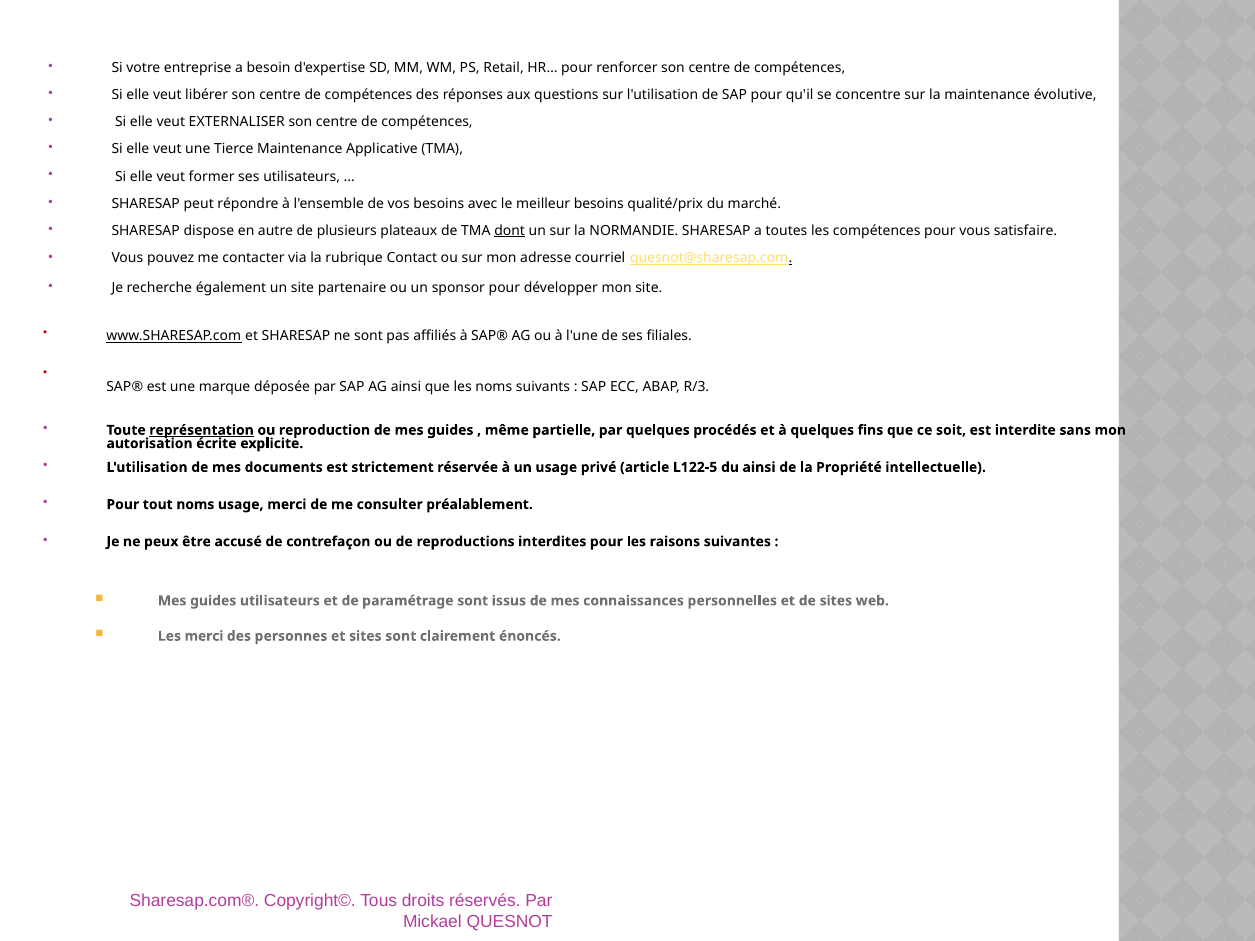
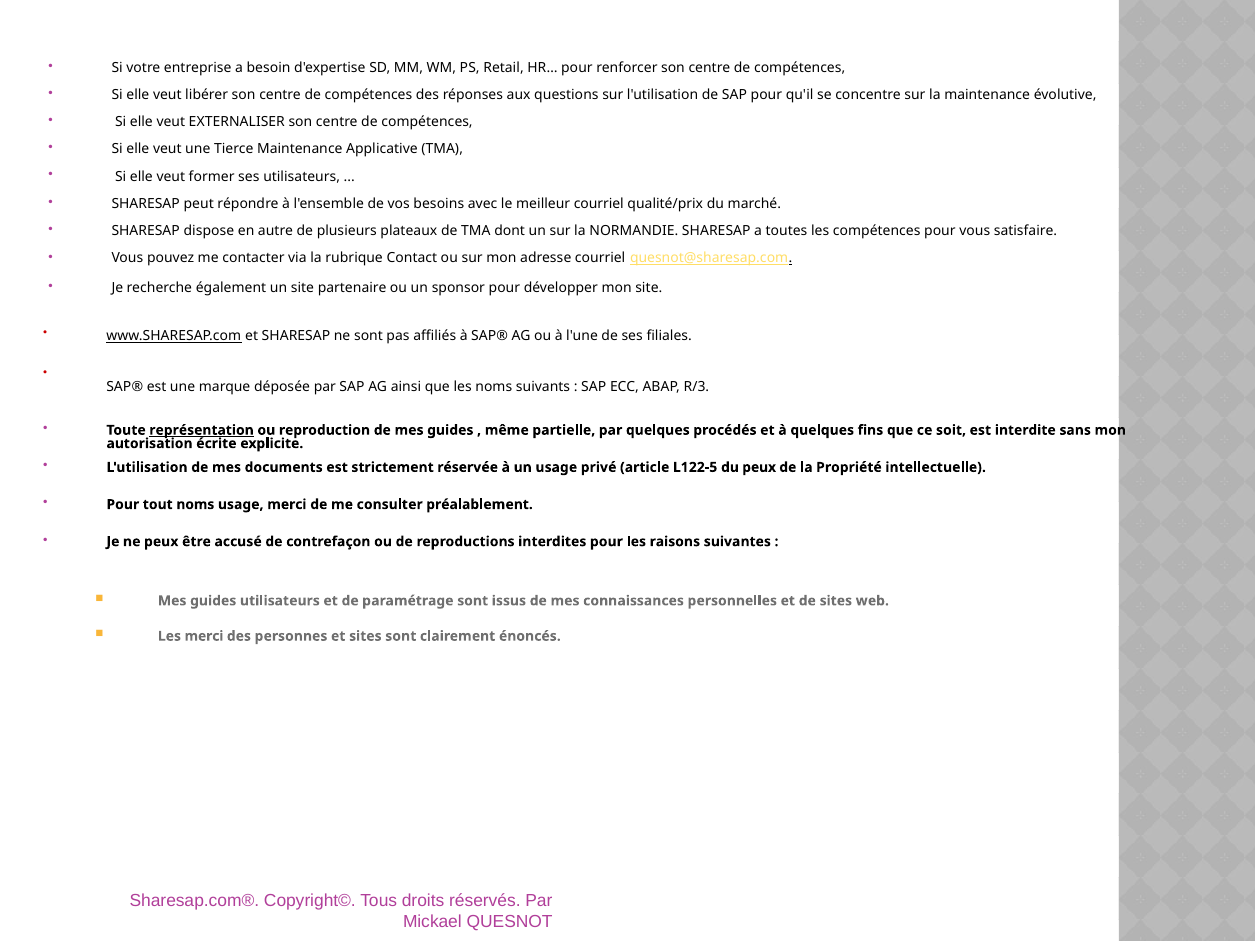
meilleur besoins: besoins -> courriel (599, 204)
dont underline: present -> none (510, 231)
du ainsi: ainsi -> peux (759, 467)
